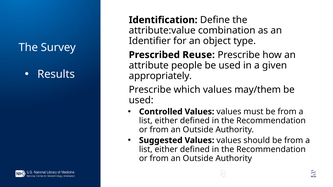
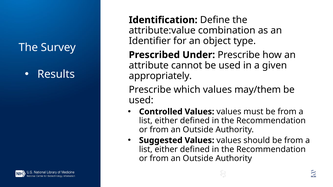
Reuse: Reuse -> Under (199, 55)
people: people -> cannot (187, 65)
